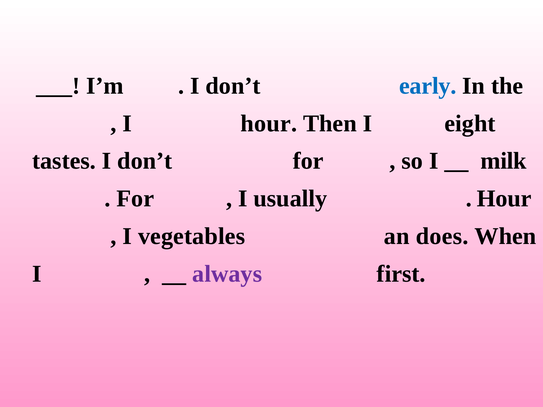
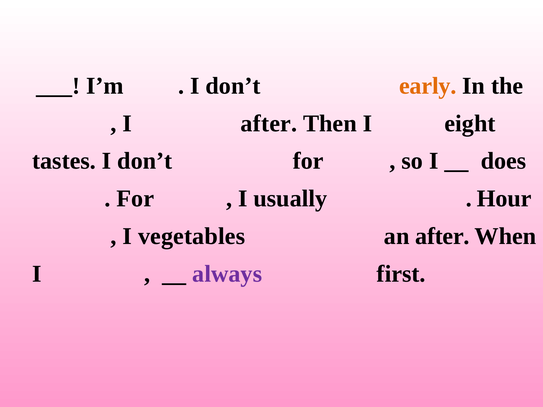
early colour: blue -> orange (428, 86)
I hour: hour -> after (269, 123)
milk: milk -> does (504, 161)
an does: does -> after (442, 236)
